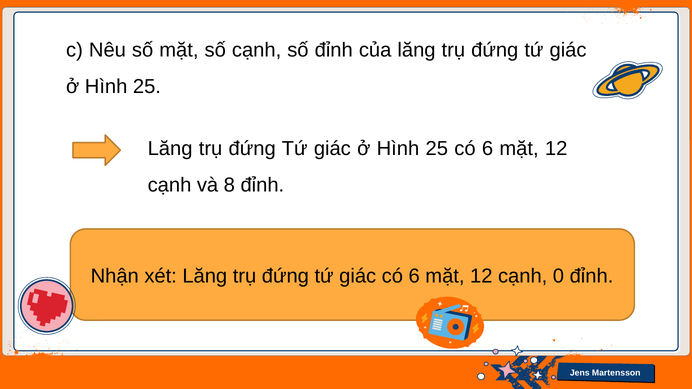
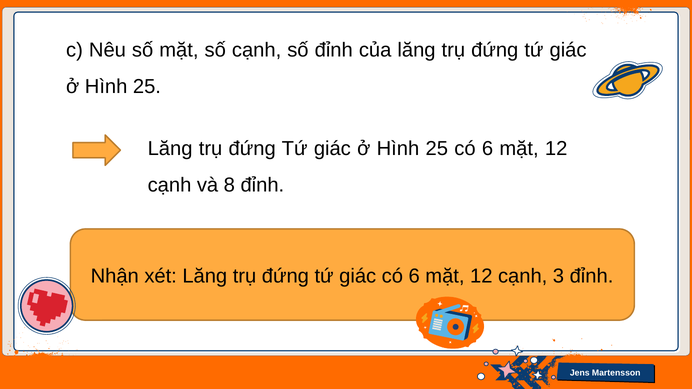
0: 0 -> 3 (558, 276)
